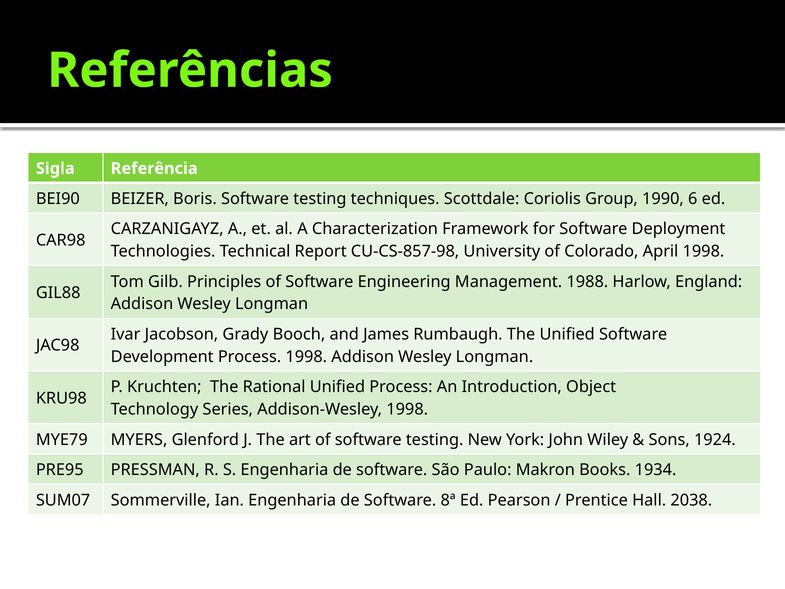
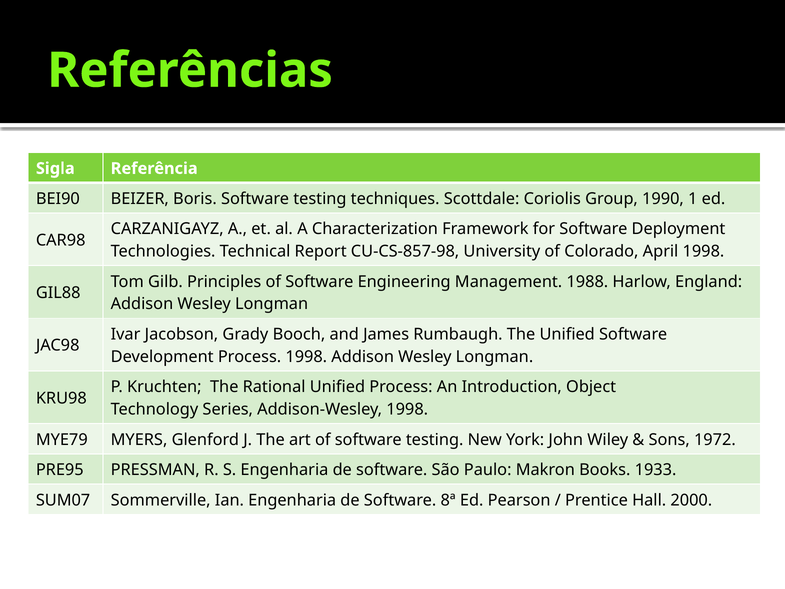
6: 6 -> 1 (693, 199)
1924: 1924 -> 1972 (715, 439)
1934: 1934 -> 1933 (656, 470)
2038: 2038 -> 2000 (691, 500)
